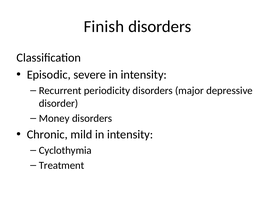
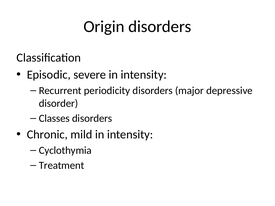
Finish: Finish -> Origin (104, 27)
Money: Money -> Classes (54, 118)
